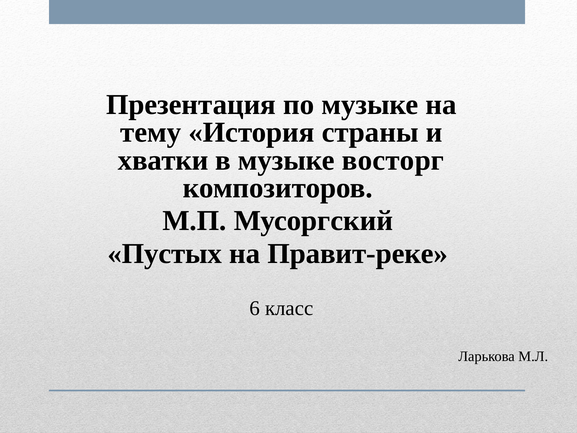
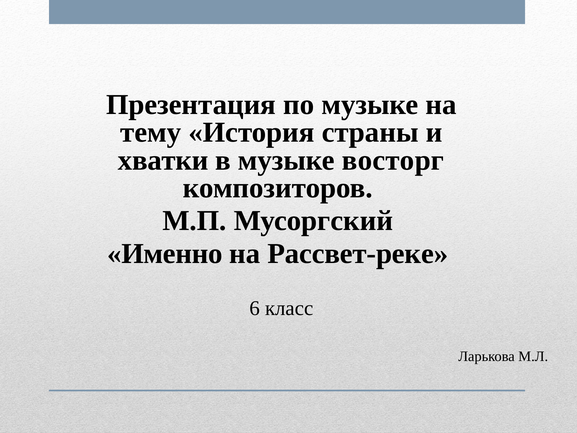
Пустых: Пустых -> Именно (165, 254)
Правит-реке: Правит-реке -> Рассвет-реке (358, 254)
